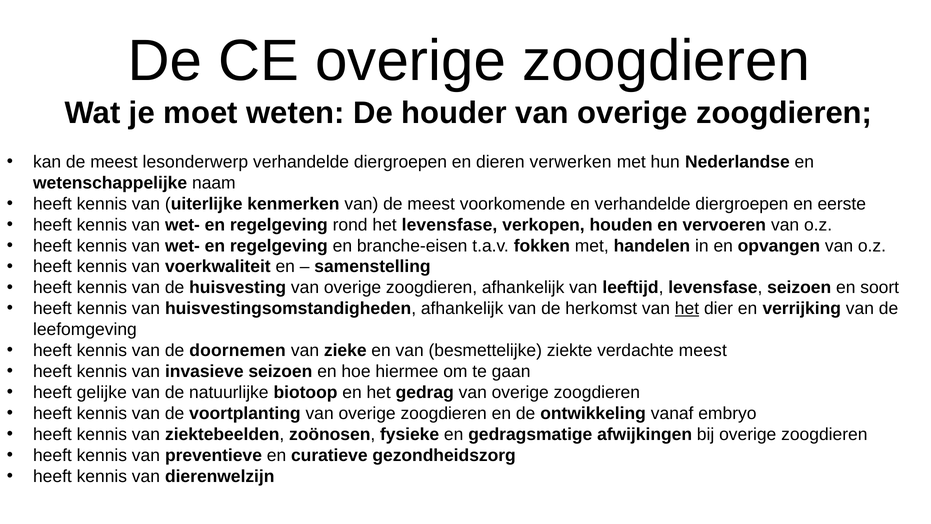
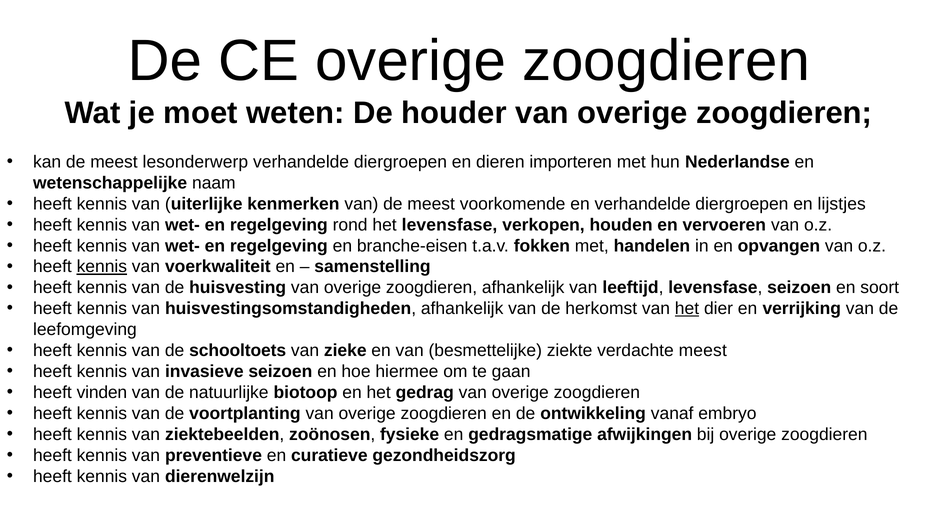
verwerken: verwerken -> importeren (571, 162)
eerste: eerste -> lijstjes (842, 204)
kennis underline: none -> present (102, 267)
doornemen: doornemen -> schooltoets (238, 350)
gelijke: gelijke -> vinden (102, 392)
